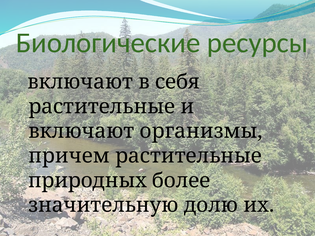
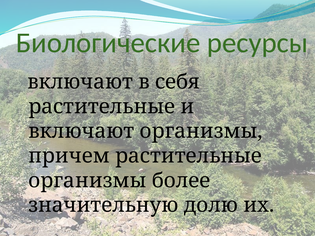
природных: природных -> организмы (87, 181)
